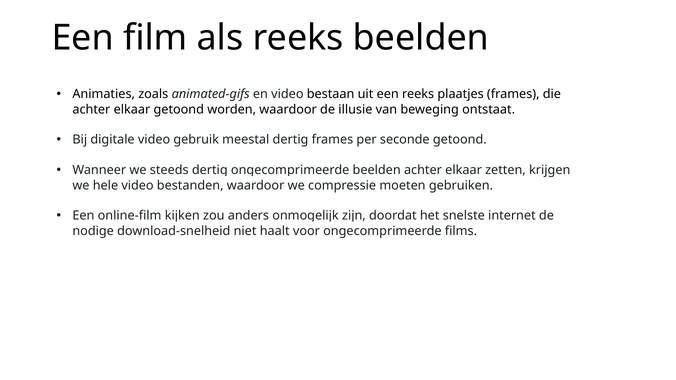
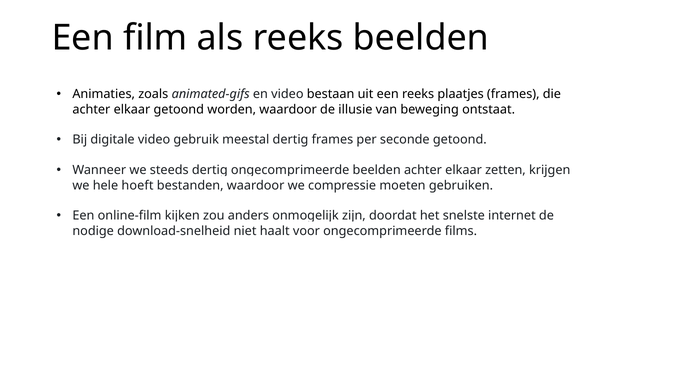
hele video: video -> hoeft (137, 186)
